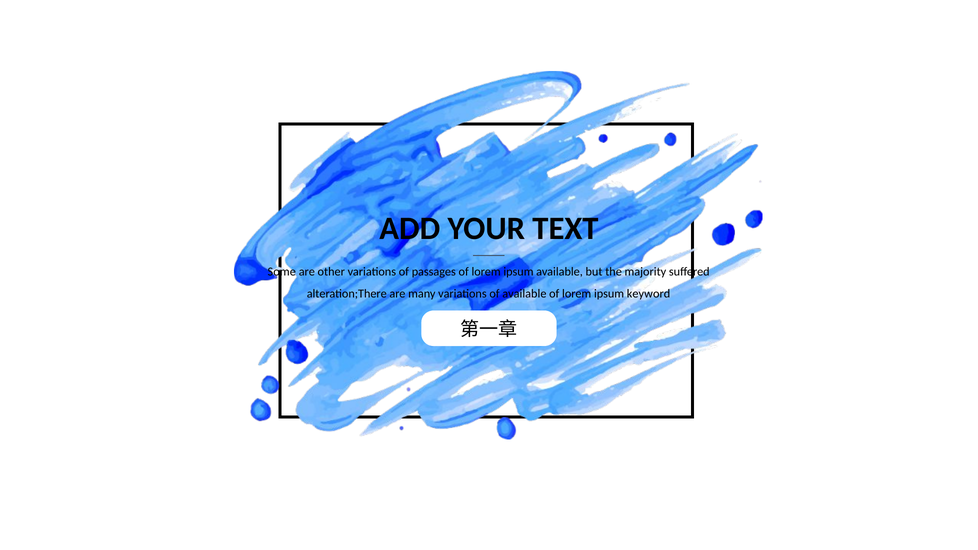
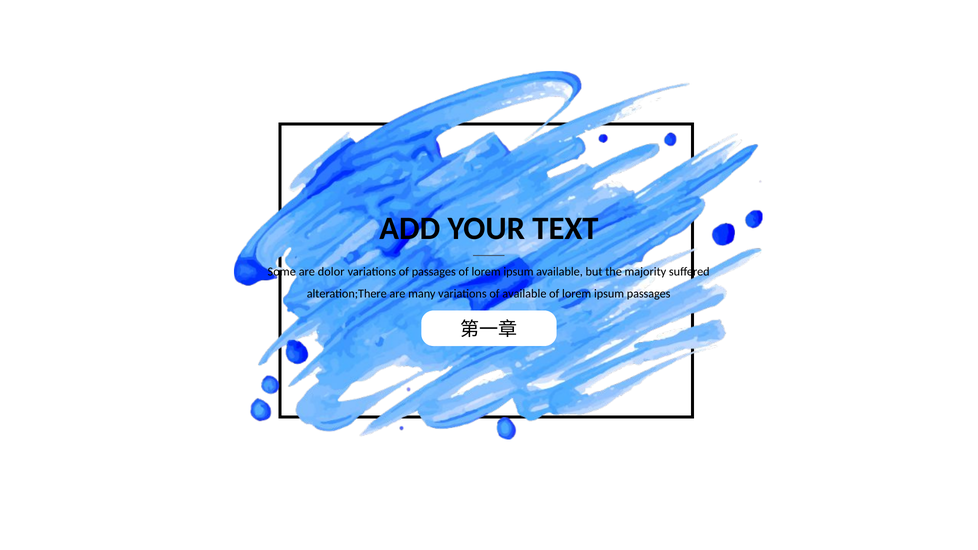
other: other -> dolor (331, 272)
ipsum keyword: keyword -> passages (649, 294)
